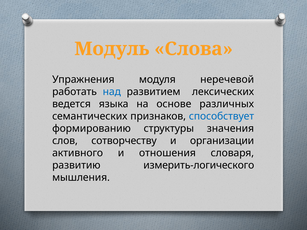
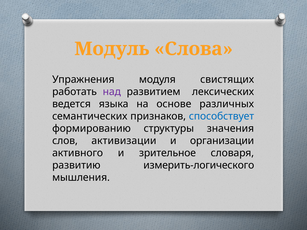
неречевой: неречевой -> свистящих (227, 80)
над colour: blue -> purple (112, 92)
сотворчеству: сотворчеству -> активизации (124, 141)
отношения: отношения -> зрительное (167, 153)
